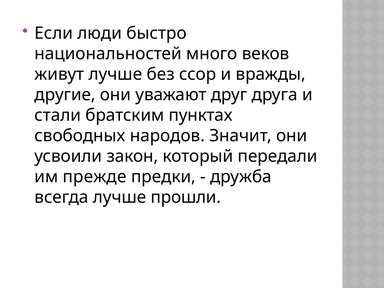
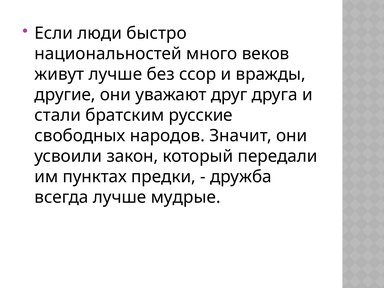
пунктах: пунктах -> русские (201, 115)
прежде: прежде -> пунктах (95, 177)
прошли: прошли -> мудрые (186, 197)
